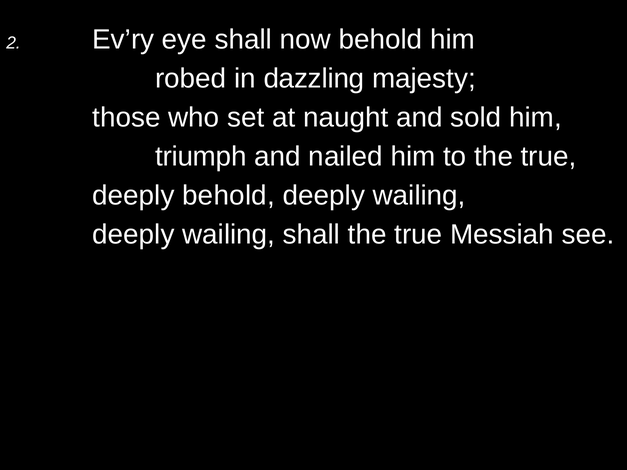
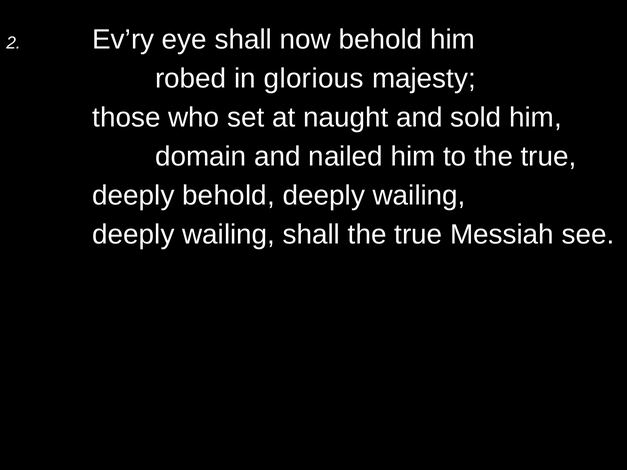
dazzling: dazzling -> glorious (314, 79)
triumph: triumph -> domain (201, 157)
